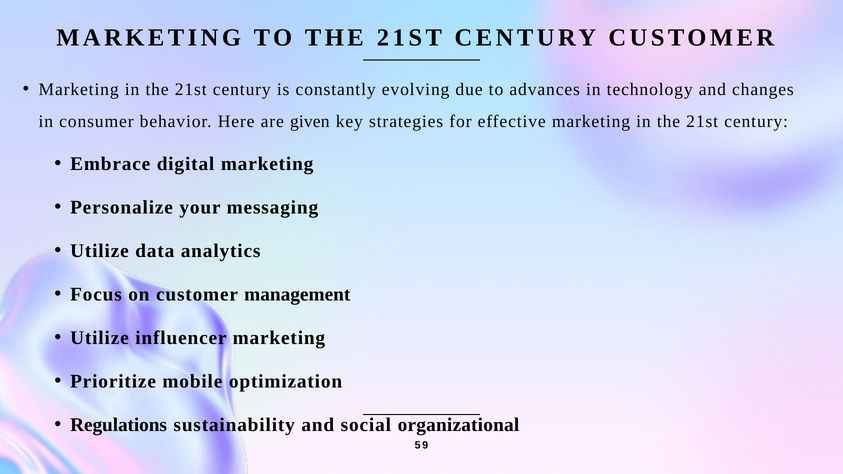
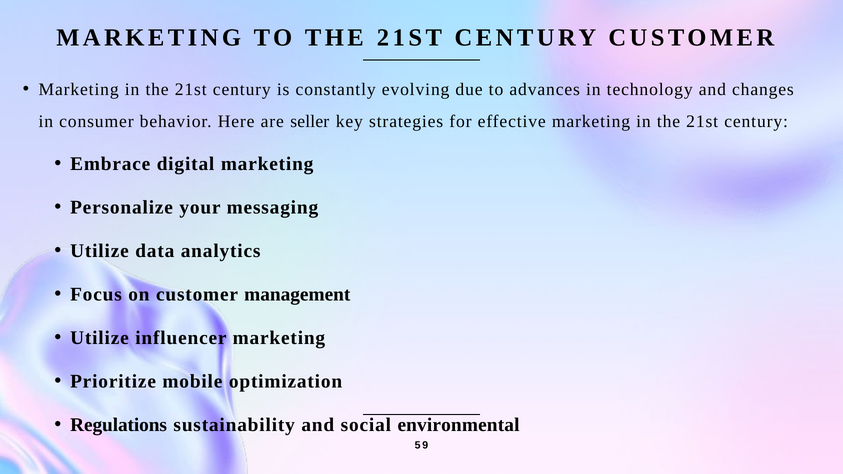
given: given -> seller (310, 121)
organizational: organizational -> environmental (459, 425)
